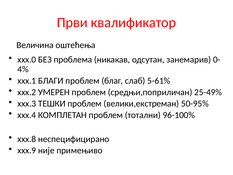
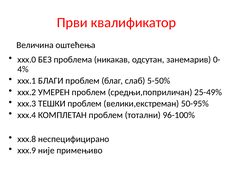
5-61%: 5-61% -> 5-50% (159, 81)
